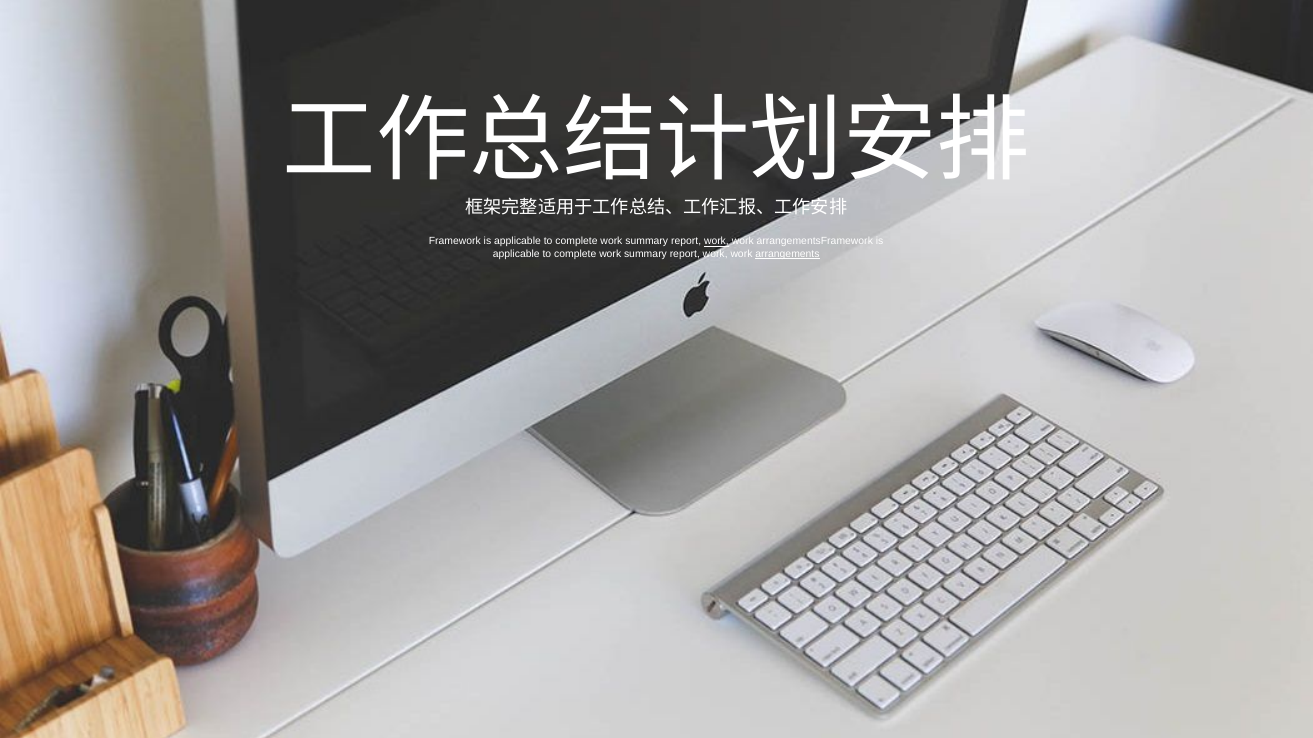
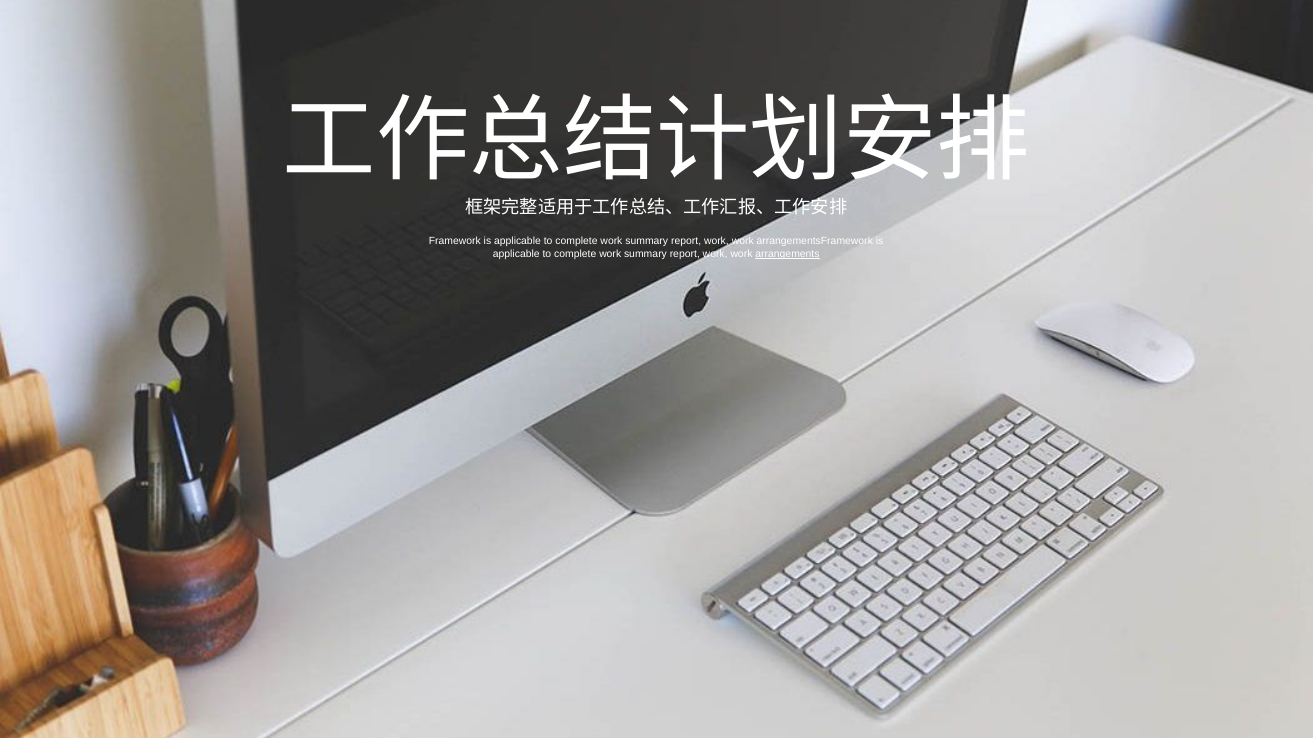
work underline: present -> none (716, 242)
